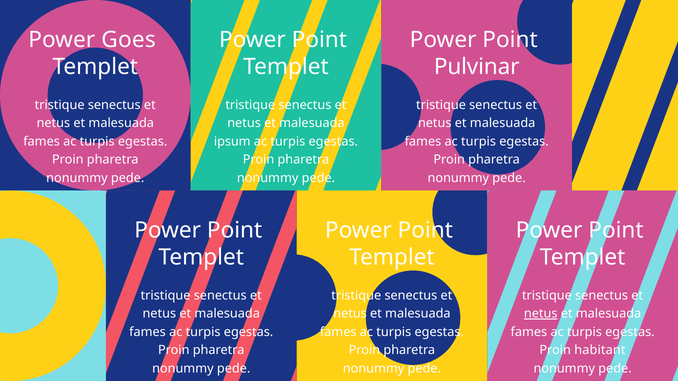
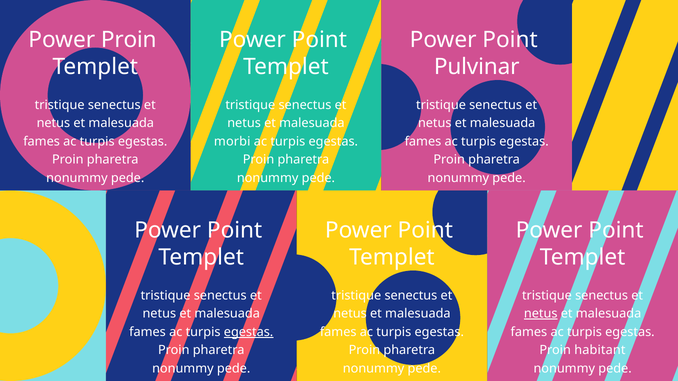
Power Goes: Goes -> Proin (129, 40)
ipsum: ipsum -> morbi (232, 142)
egestas underline: none -> present (249, 332)
